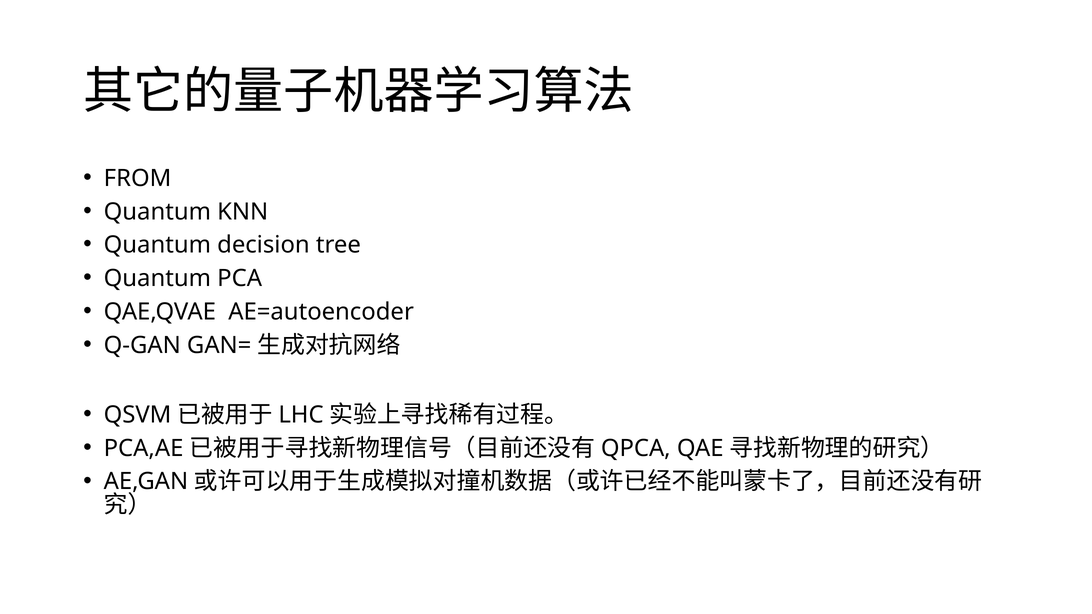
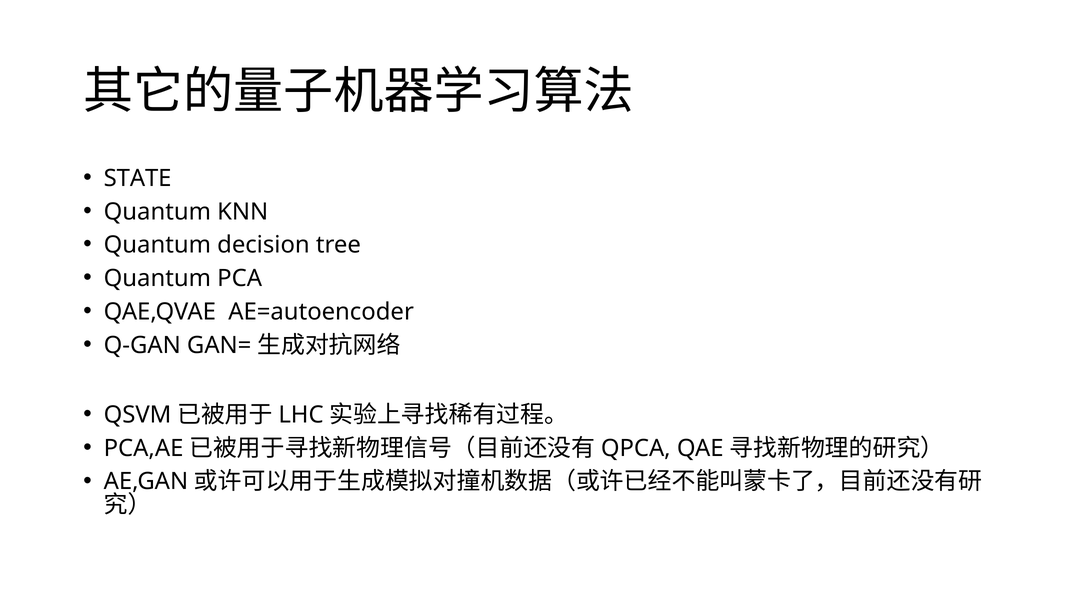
FROM: FROM -> STATE (138, 178)
